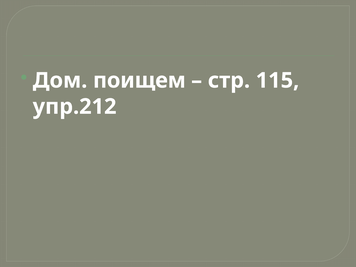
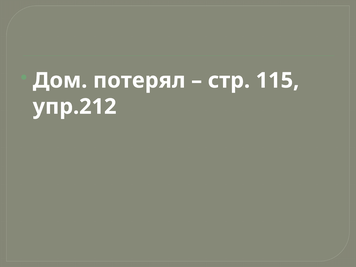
поищем: поищем -> потерял (139, 80)
